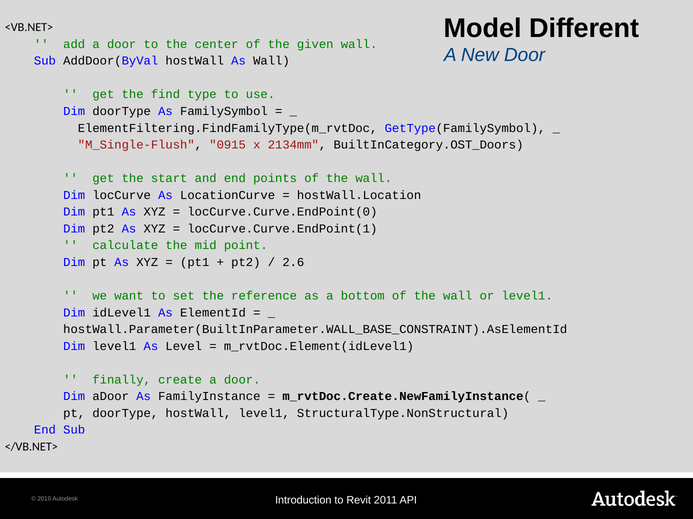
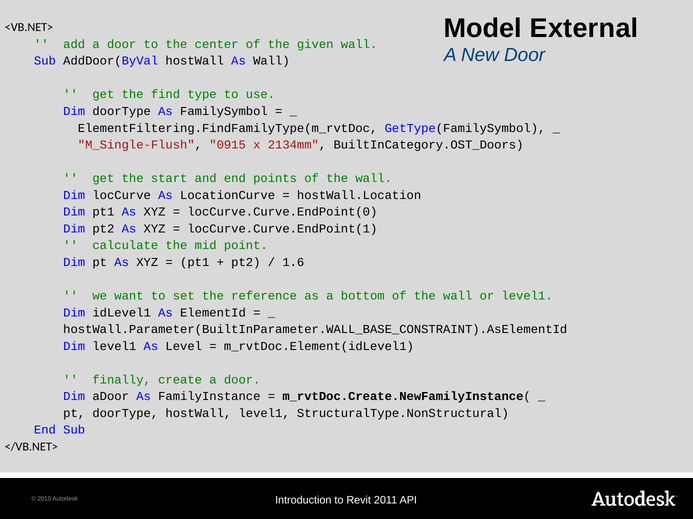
Different: Different -> External (584, 28)
2.6: 2.6 -> 1.6 (293, 263)
